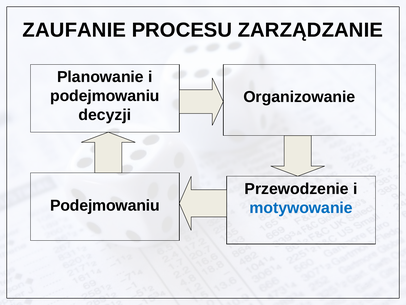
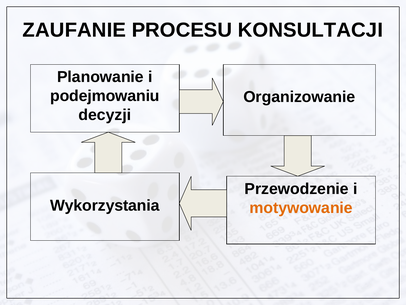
ZARZĄDZANIE: ZARZĄDZANIE -> KONSULTACJI (310, 30)
Podejmowaniu: Podejmowaniu -> Wykorzystania (105, 205)
motywowanie colour: blue -> orange (301, 207)
